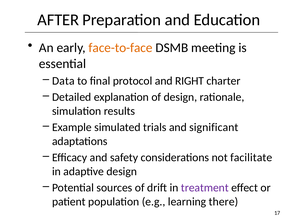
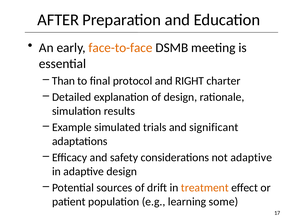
Data: Data -> Than (63, 81)
not facilitate: facilitate -> adaptive (251, 157)
treatment colour: purple -> orange (205, 187)
there: there -> some (223, 201)
